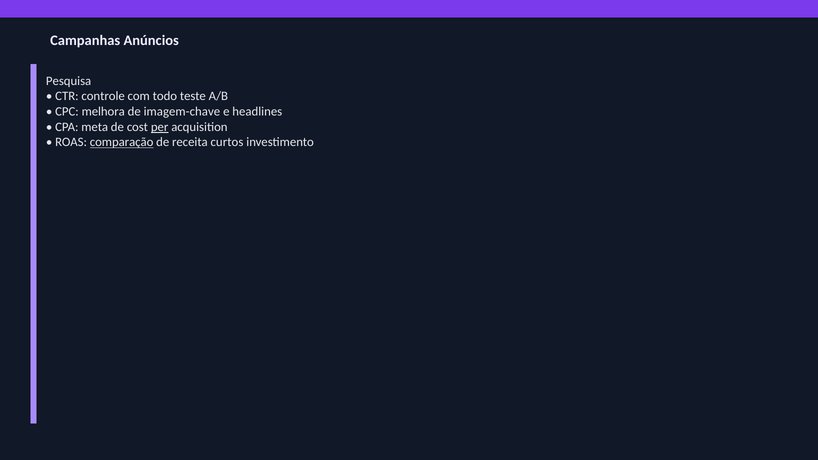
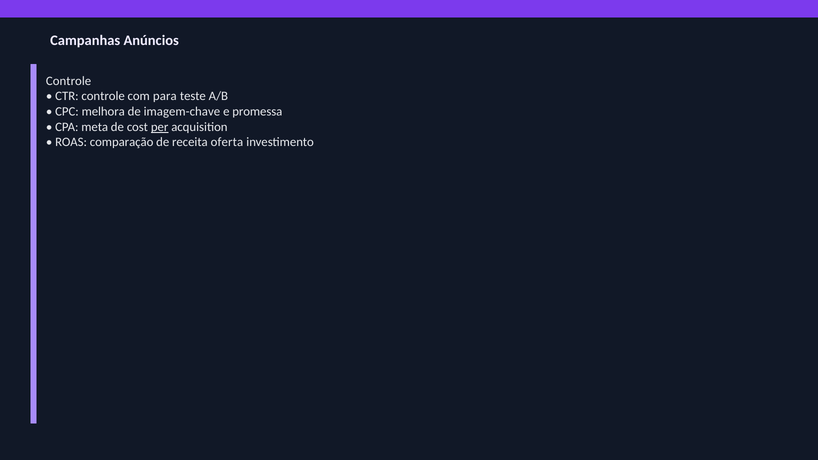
Pesquisa: Pesquisa -> Controle (69, 81)
todo: todo -> para (165, 96)
headlines: headlines -> promessa (257, 112)
comparação underline: present -> none (122, 142)
curtos: curtos -> oferta (227, 142)
